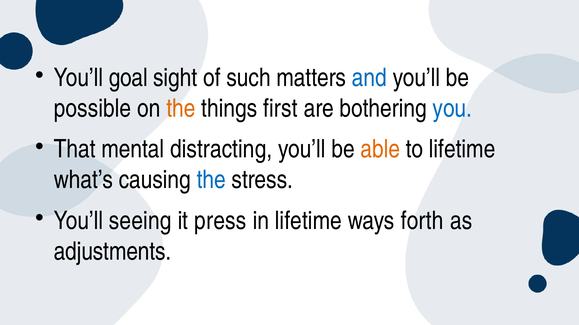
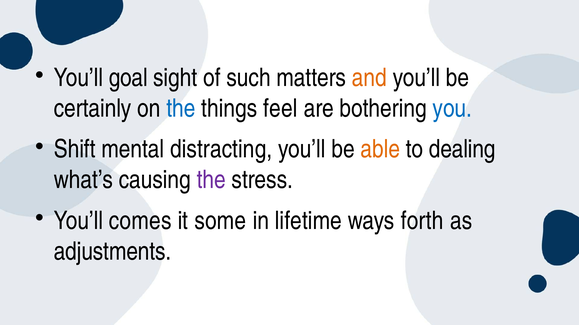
and colour: blue -> orange (369, 78)
possible: possible -> certainly (93, 109)
the colour: orange -> blue (181, 109)
first: first -> feel (280, 109)
That: That -> Shift (75, 150)
to lifetime: lifetime -> dealing (462, 150)
the colour: blue -> purple (211, 180)
seeing: seeing -> comes (140, 221)
press: press -> some (220, 221)
